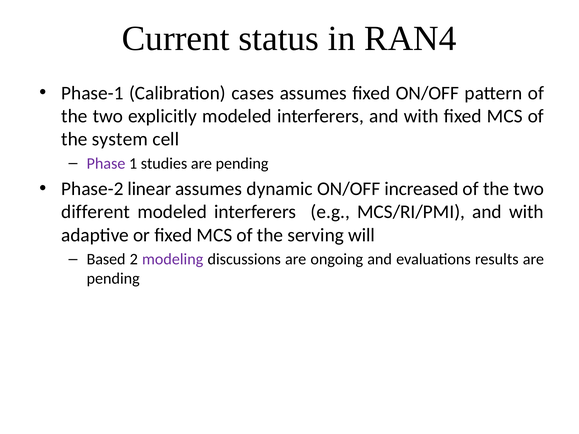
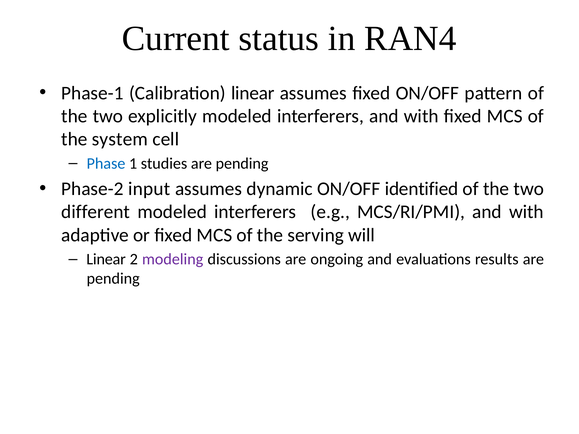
Calibration cases: cases -> linear (253, 93)
Phase colour: purple -> blue (106, 164)
linear: linear -> input (149, 189)
increased: increased -> identified (422, 189)
Based: Based -> Linear (106, 259)
